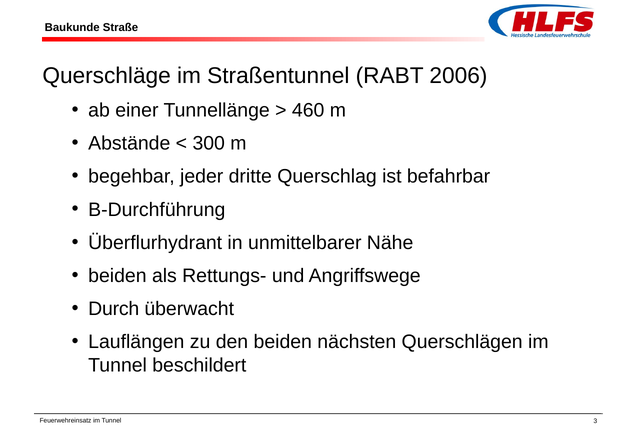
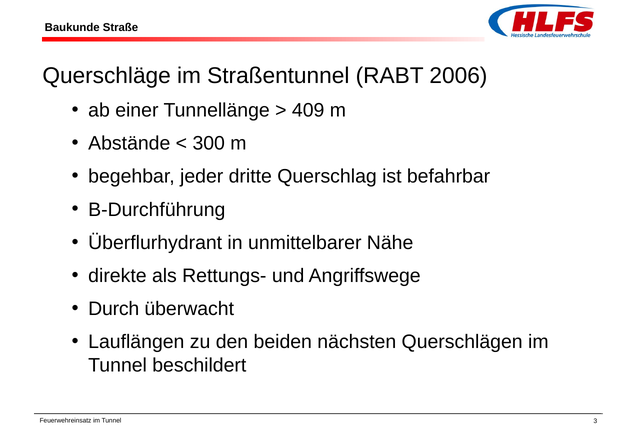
460: 460 -> 409 (308, 110)
beiden: beiden -> direkte (117, 276)
